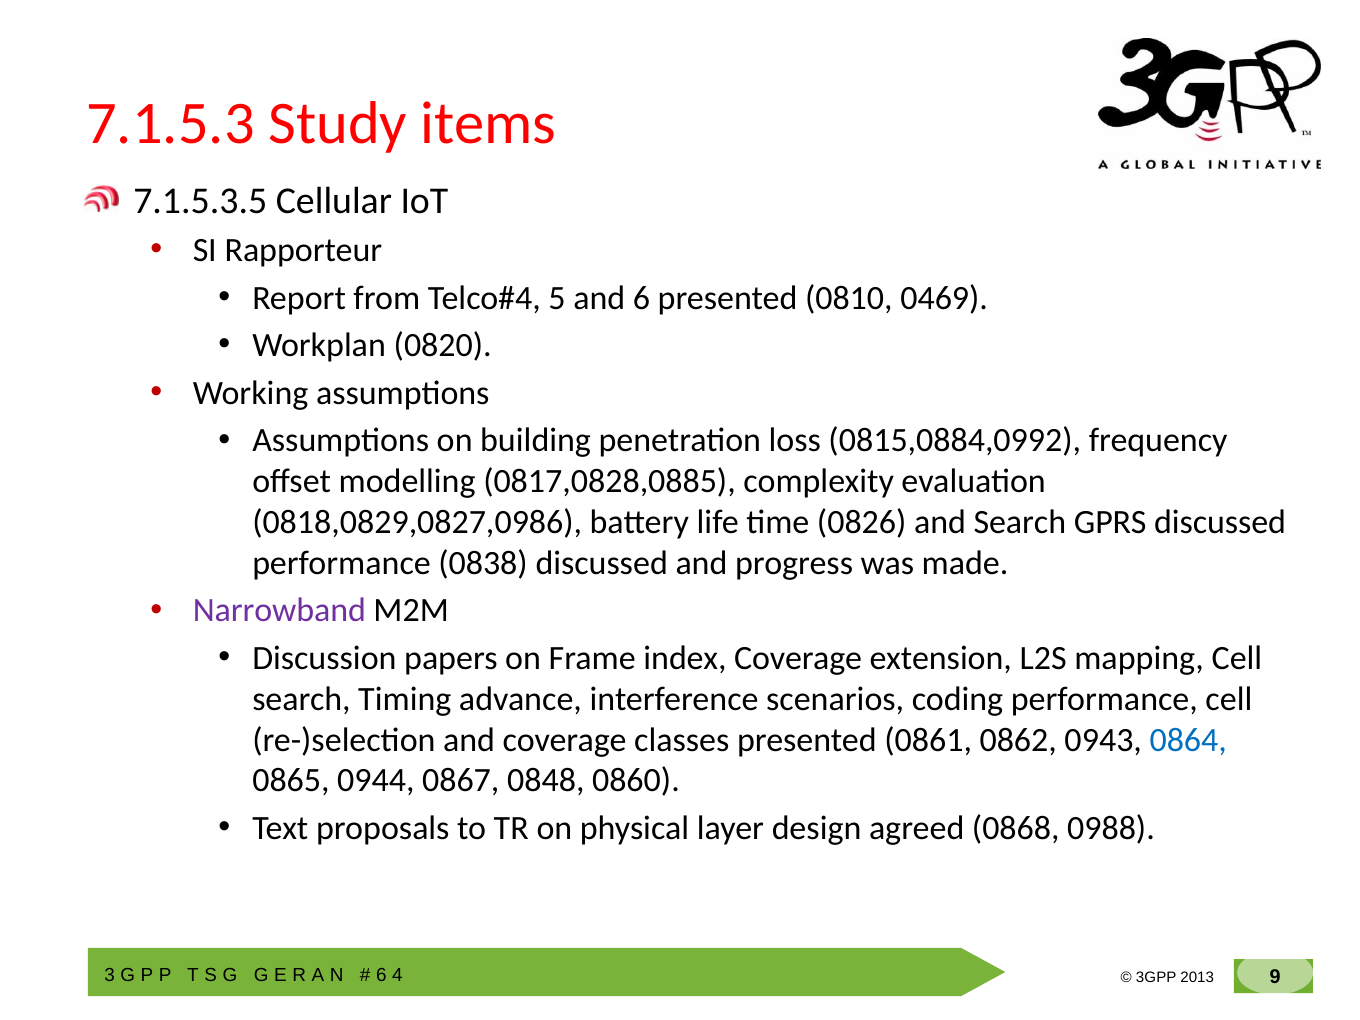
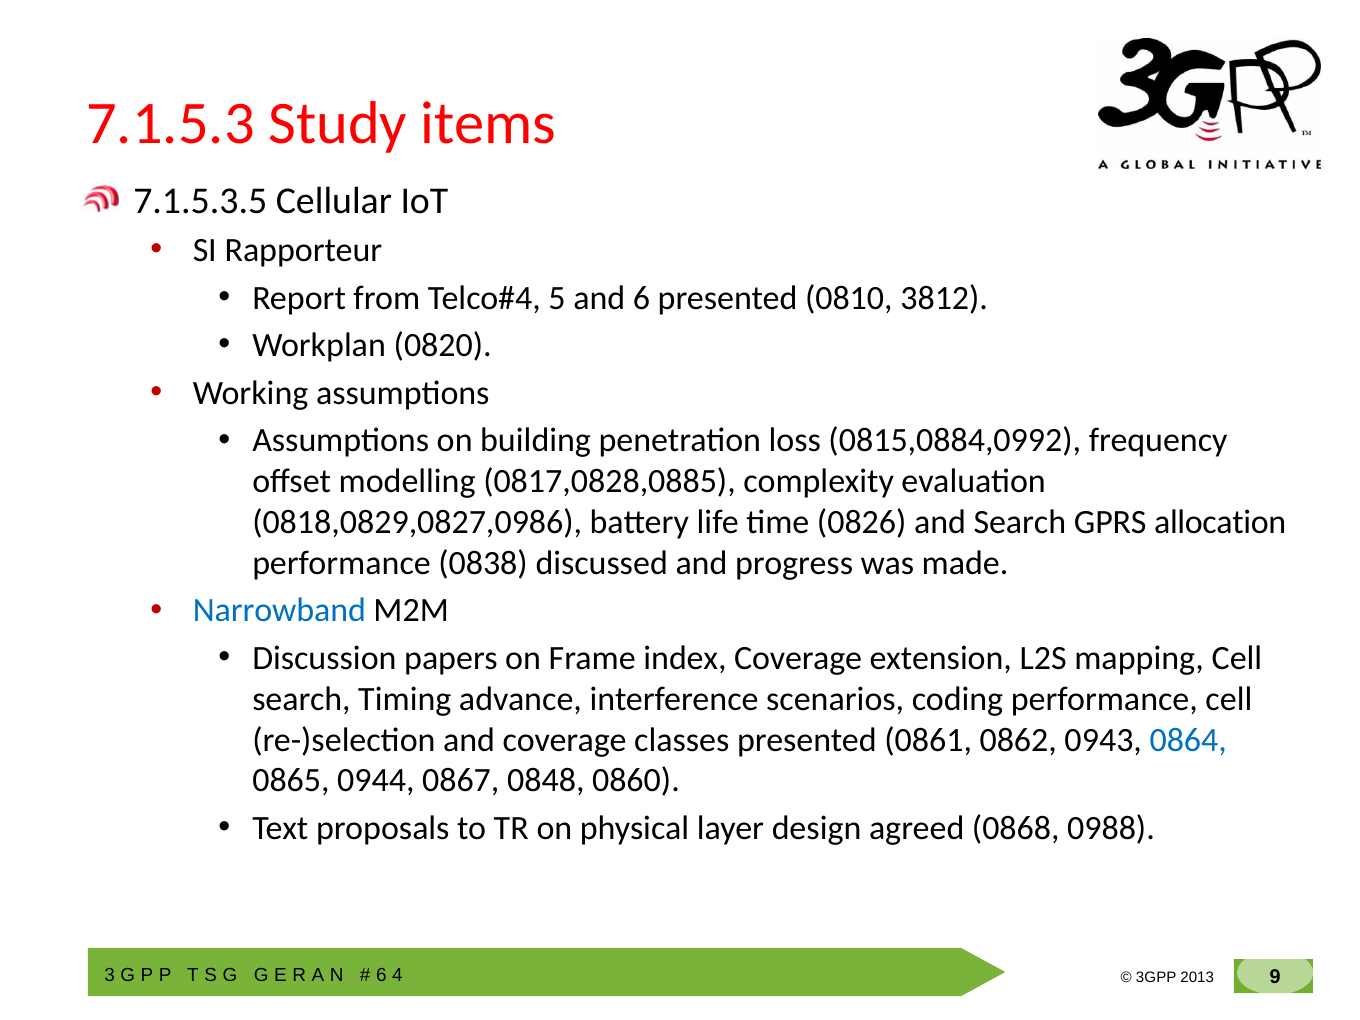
0469: 0469 -> 3812 (944, 298)
GPRS discussed: discussed -> allocation (1220, 522)
Narrowband colour: purple -> blue (279, 611)
